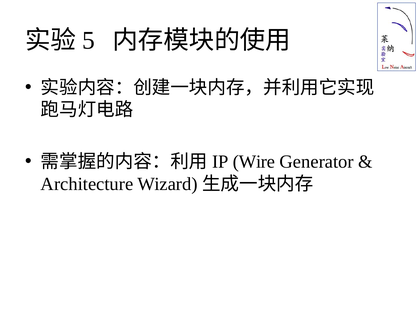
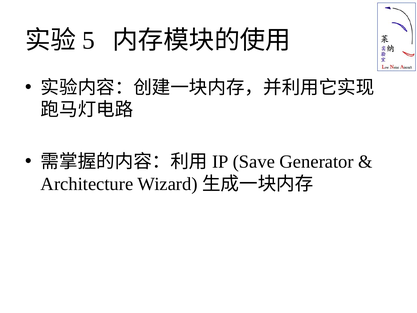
Wire: Wire -> Save (254, 162)
